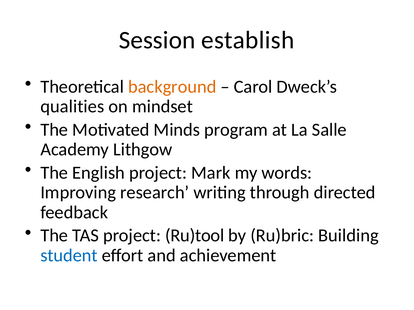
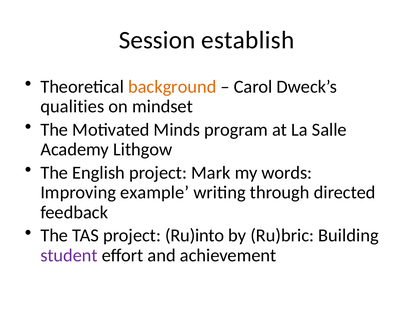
research: research -> example (155, 193)
Ru)tool: Ru)tool -> Ru)into (195, 236)
student colour: blue -> purple (69, 256)
